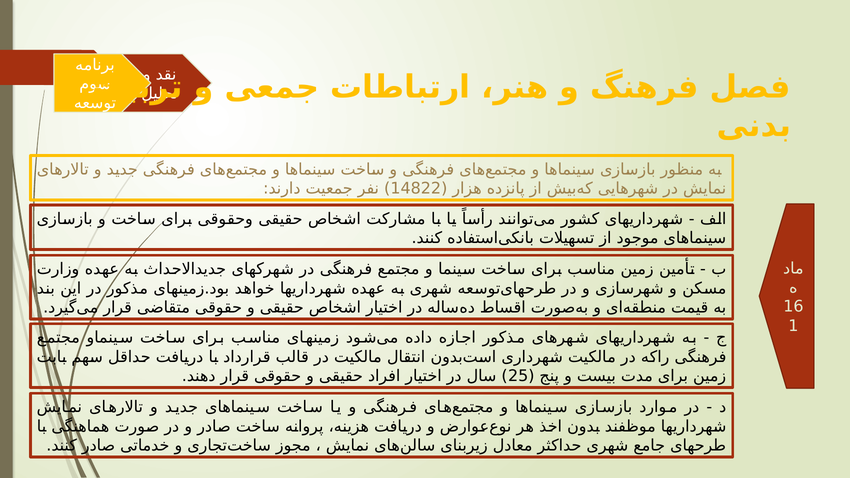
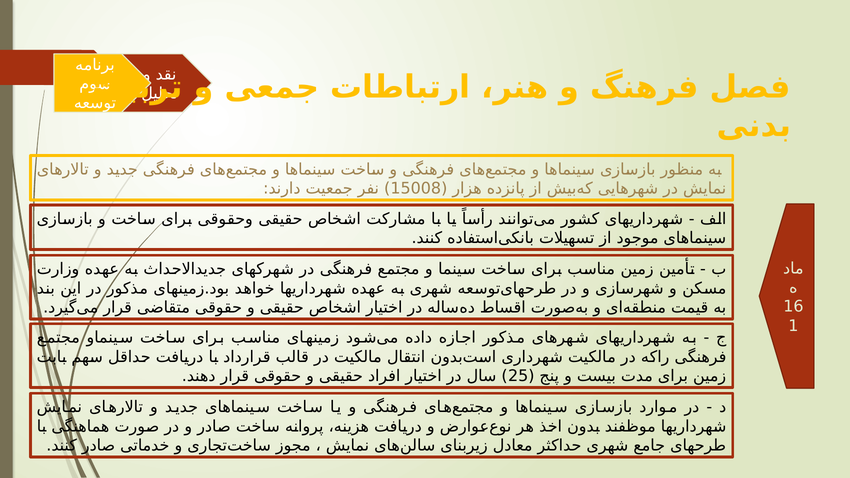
14822: 14822 -> 15008 (416, 188)
